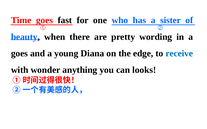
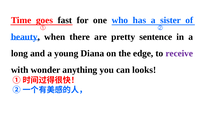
wording: wording -> sentence (156, 37)
goes: goes -> long (19, 53)
receive colour: blue -> purple (179, 53)
